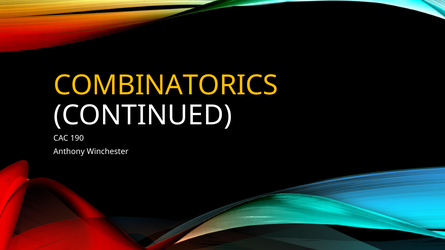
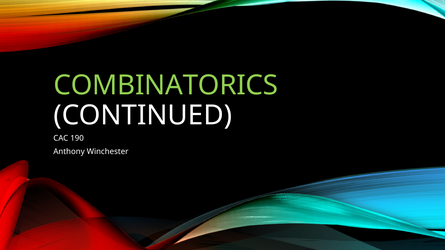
COMBINATORICS colour: yellow -> light green (166, 86)
